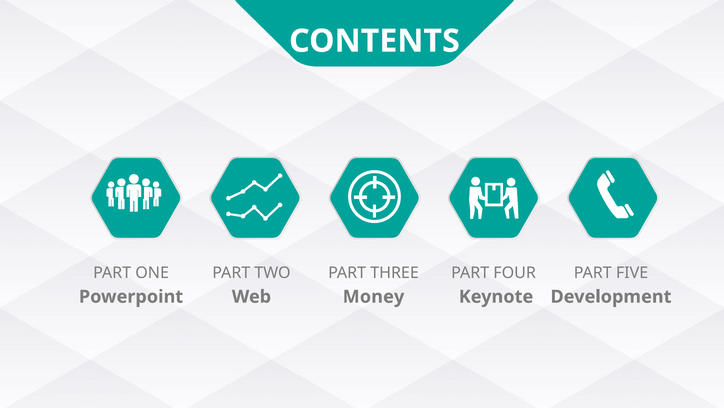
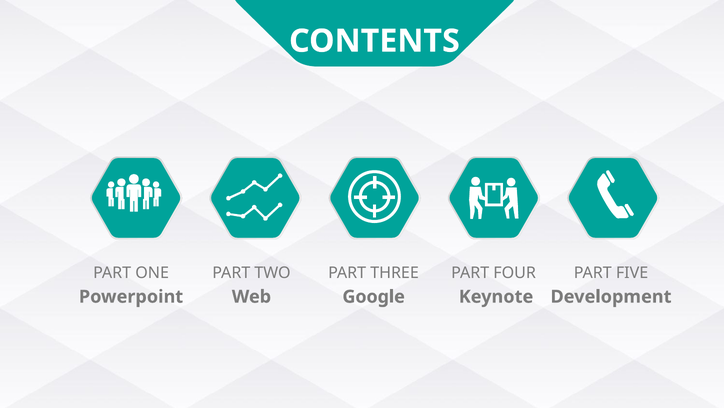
Money: Money -> Google (374, 296)
